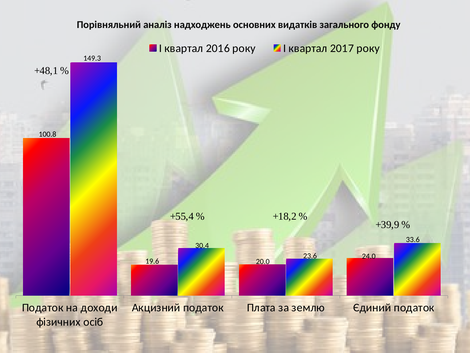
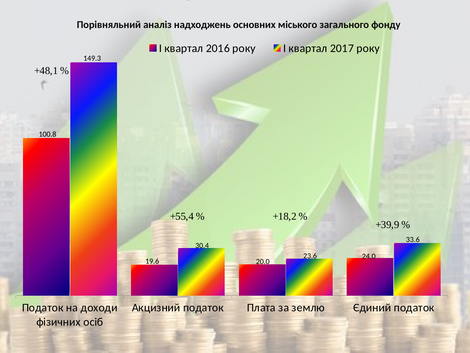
видатків: видатків -> міського (298, 25)
